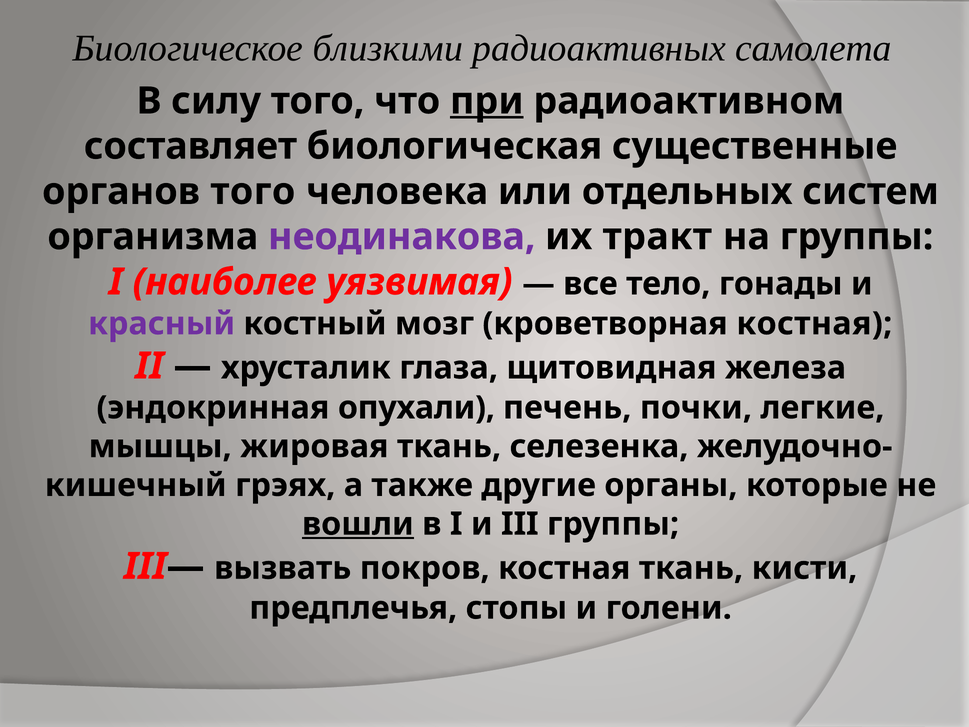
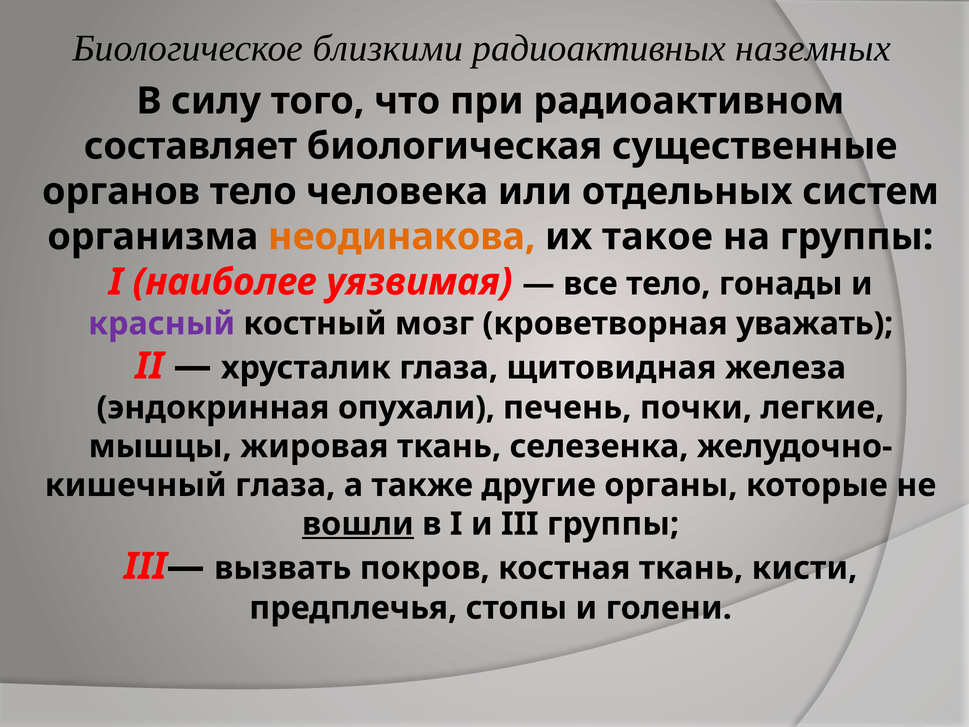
самолета: самолета -> наземных (813, 48)
при underline: present -> none (487, 101)
органов того: того -> тело (253, 191)
неодинакова colour: purple -> orange (402, 237)
тракт: тракт -> такое (657, 237)
кроветворная костная: костная -> уважать (815, 324)
грэях: грэях -> глаза (285, 485)
